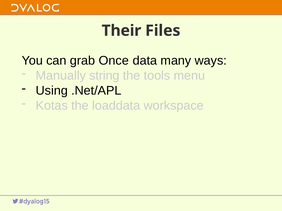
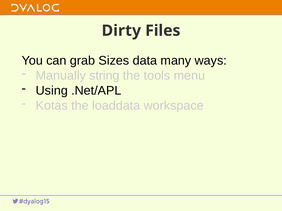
Their: Their -> Dirty (121, 31)
Once: Once -> Sizes (114, 61)
